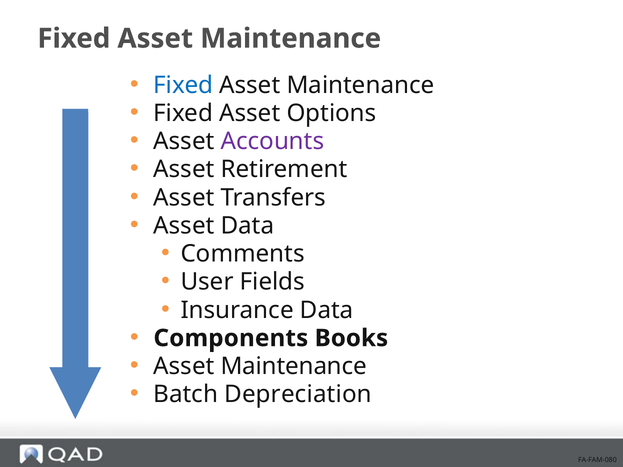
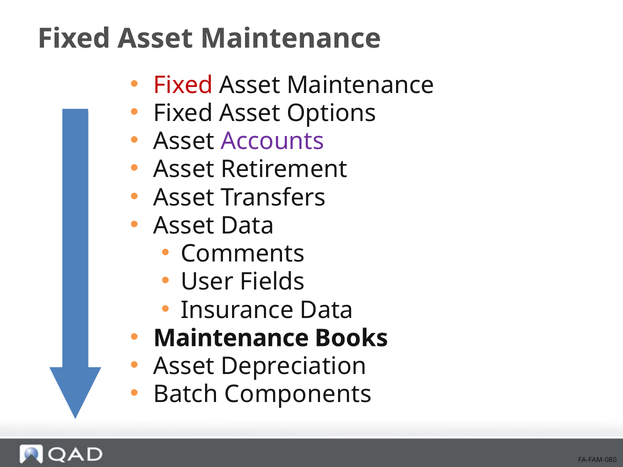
Fixed colour: blue -> red (183, 85)
Components: Components -> Maintenance (231, 338)
Maintenance: Maintenance -> Depreciation (294, 366)
Depreciation: Depreciation -> Components (298, 395)
